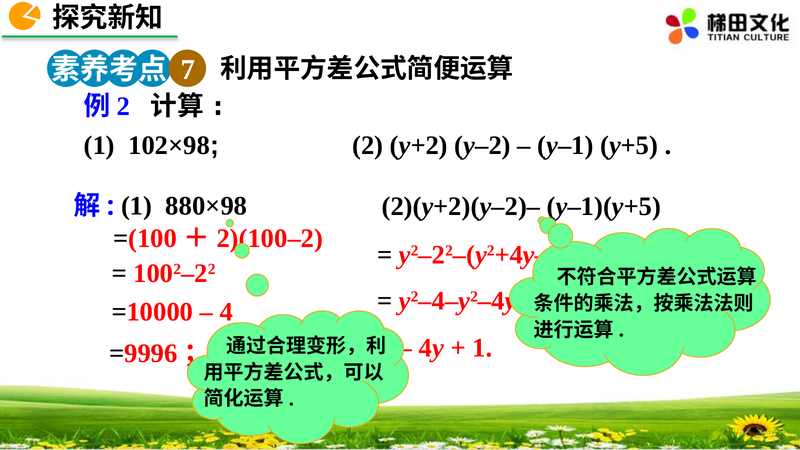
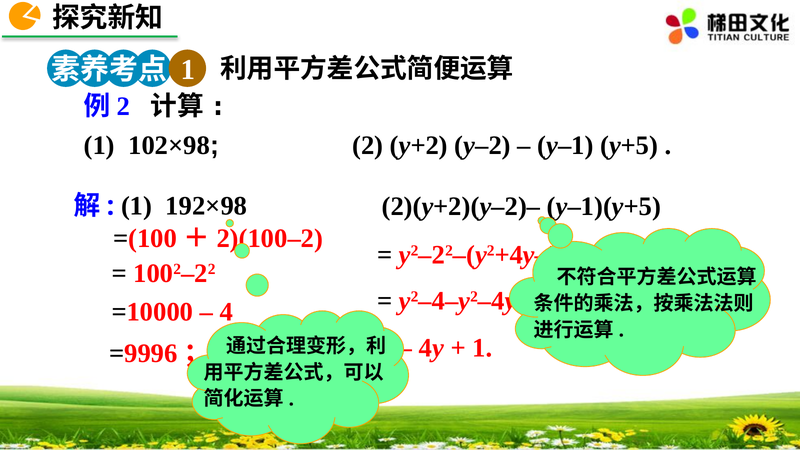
7: 7 -> 1 (188, 70)
880×98: 880×98 -> 192×98 (206, 206)
